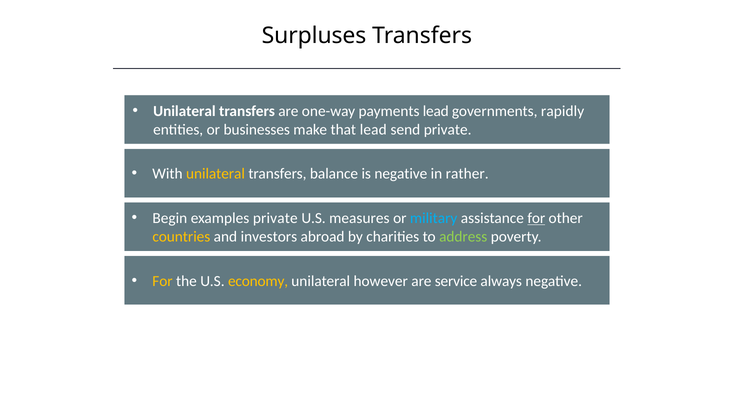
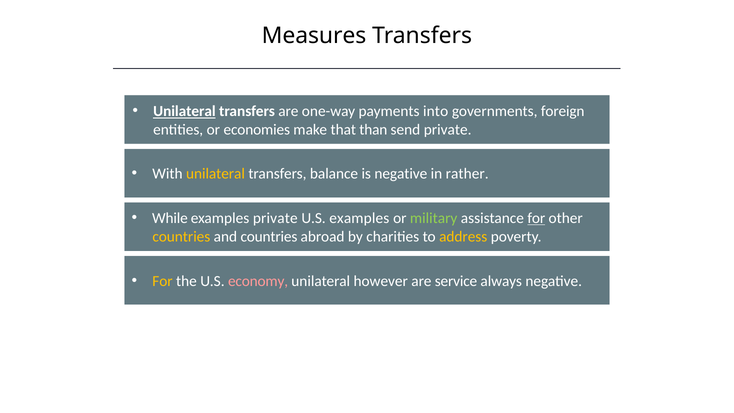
Surpluses: Surpluses -> Measures (314, 35)
Unilateral underline: none -> present (184, 111)
payments lead: lead -> into (436, 111)
rapidly: rapidly -> foreign (563, 111)
businesses: businesses -> economies (257, 130)
that lead: lead -> than (373, 130)
Begin: Begin -> While (170, 218)
U.S measures: measures -> examples (359, 218)
military colour: light blue -> light green (434, 218)
and investors: investors -> countries (269, 236)
address colour: light green -> yellow (463, 236)
economy colour: yellow -> pink (258, 281)
